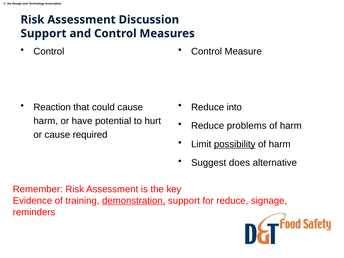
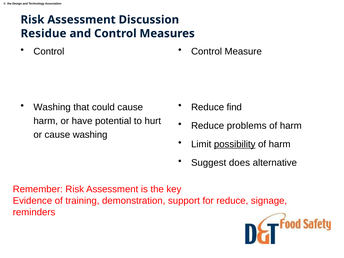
Support: Support -> Residue (44, 33)
into: into -> find (234, 107)
Reaction: Reaction -> Washing (52, 107)
cause required: required -> washing (90, 135)
demonstration underline: present -> none (134, 201)
